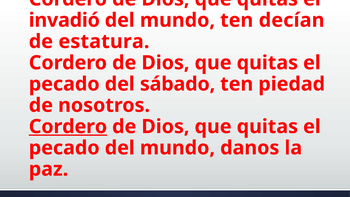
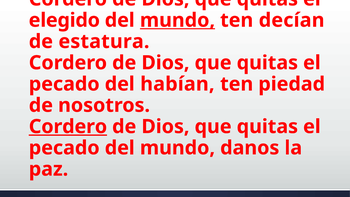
invadió: invadió -> elegido (64, 20)
mundo underline: none -> present (177, 20)
sábado: sábado -> habían (177, 84)
